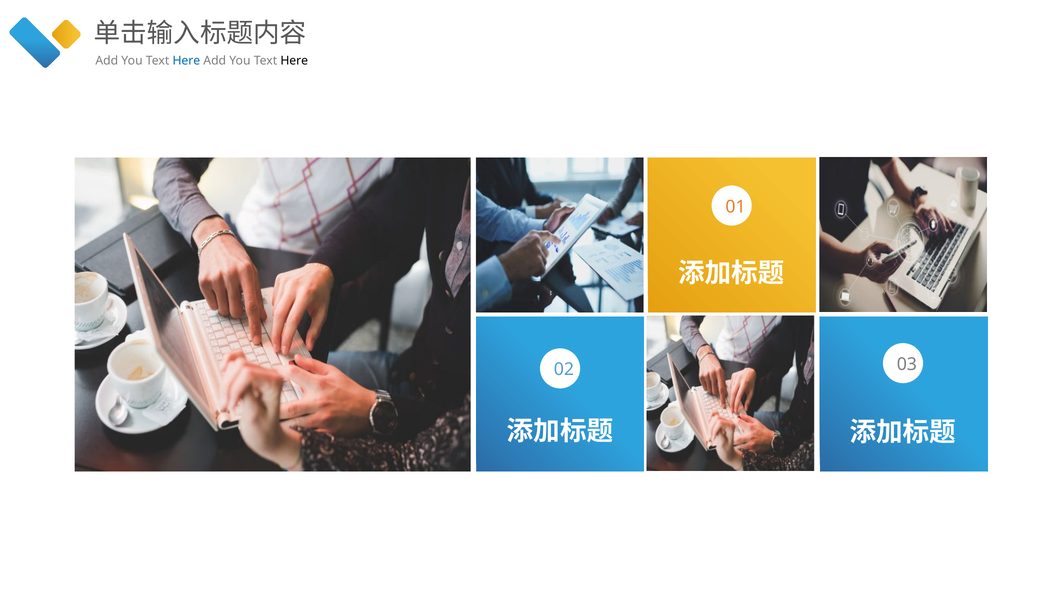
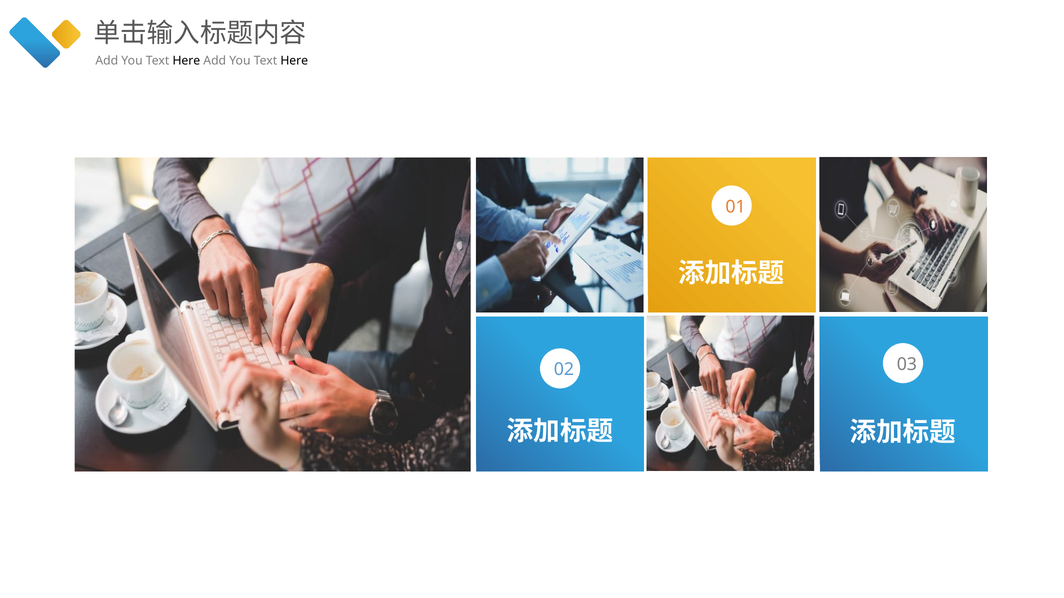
Here colour: blue -> black (186, 61)
